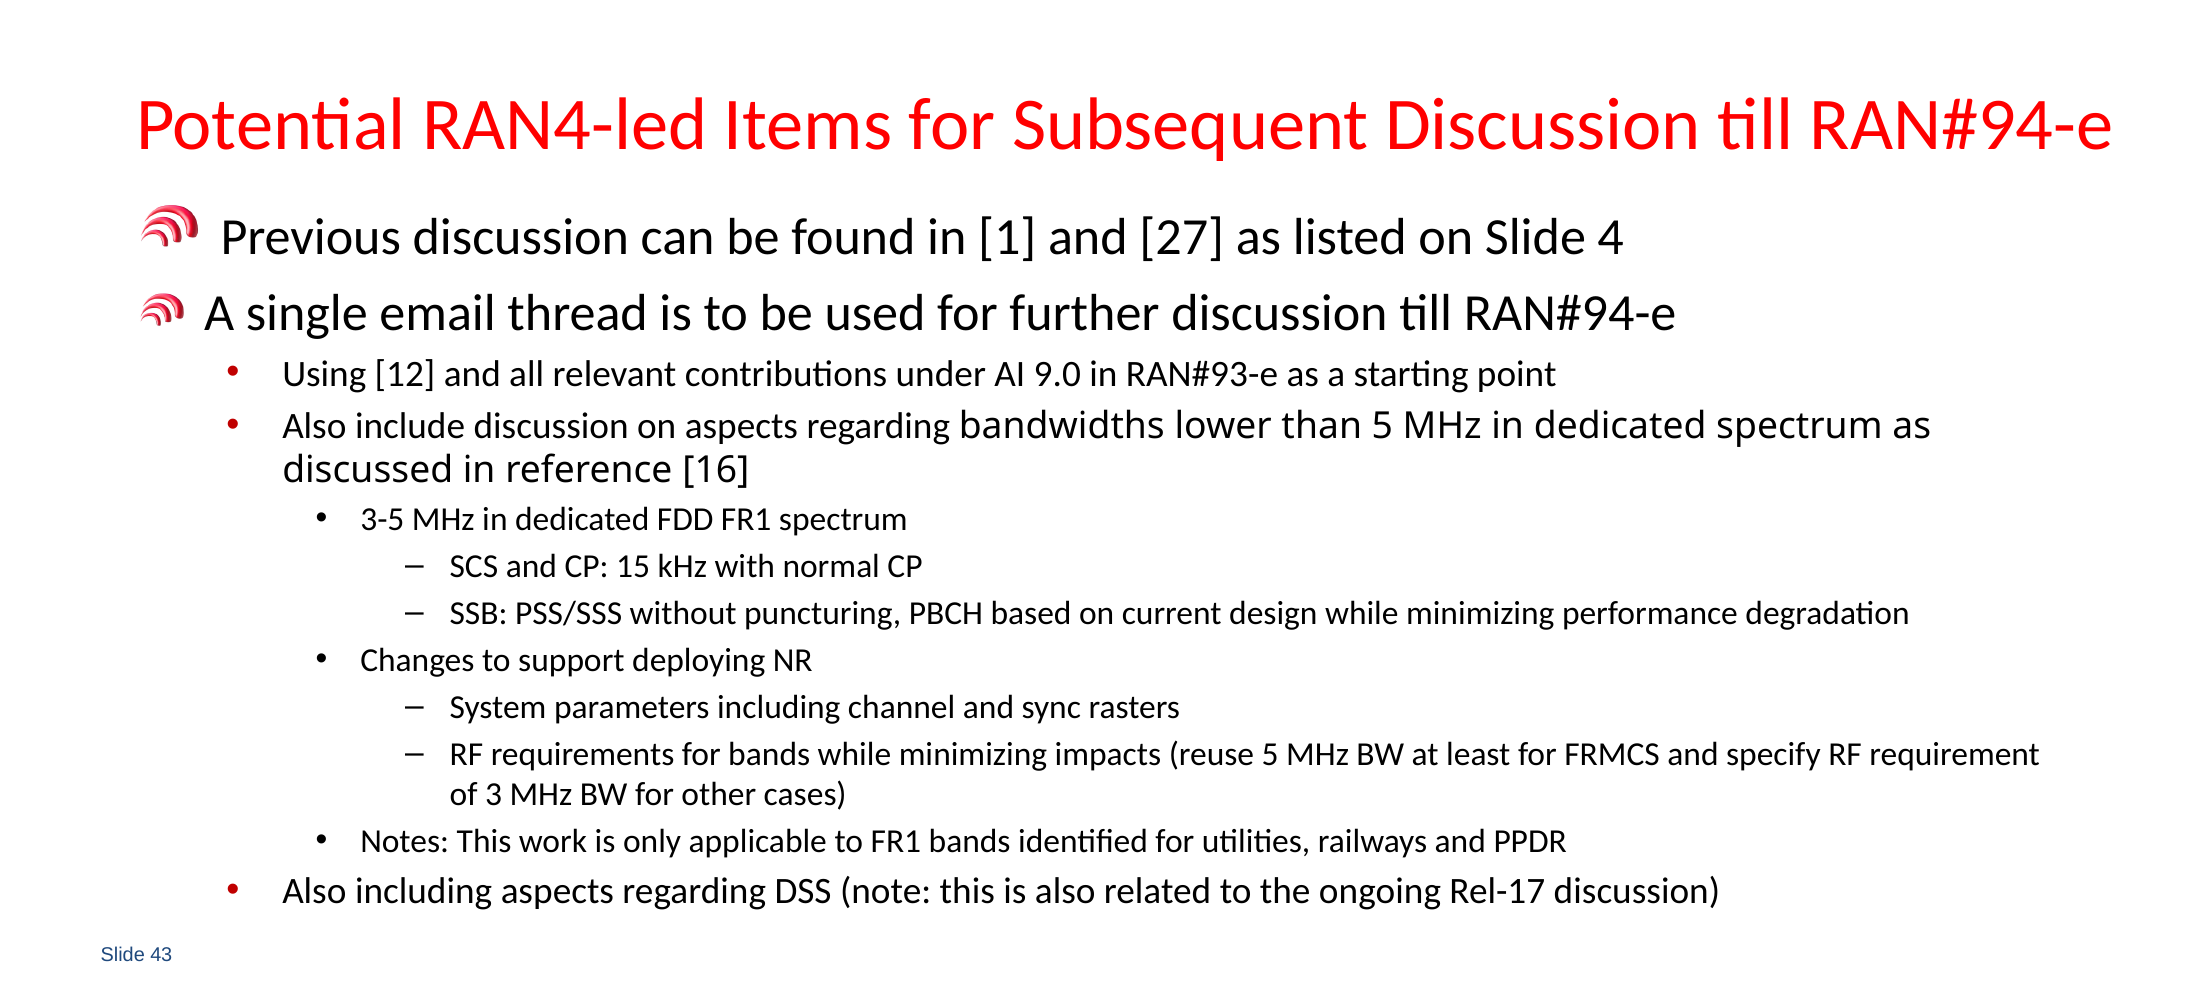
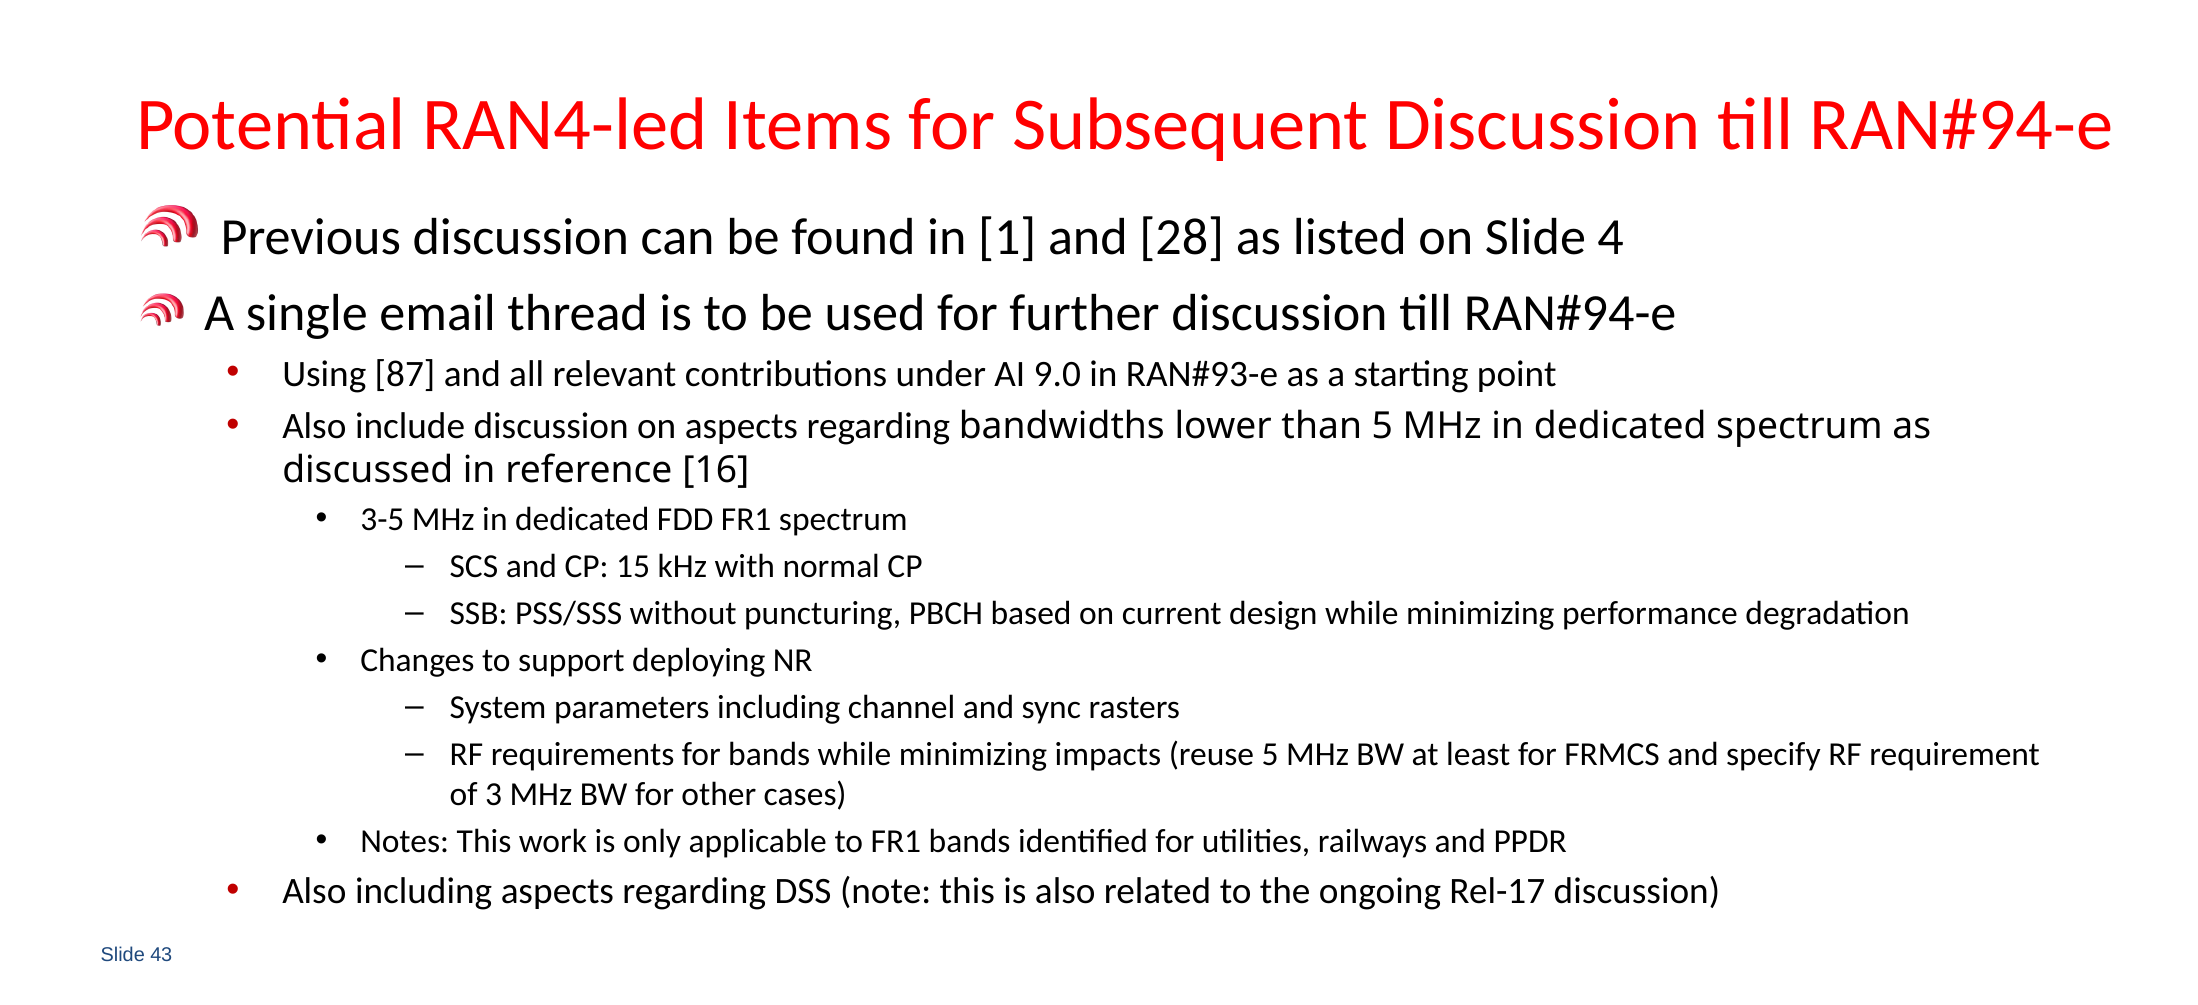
27: 27 -> 28 (1182, 237)
12: 12 -> 87 (405, 374)
